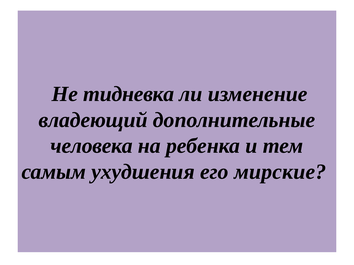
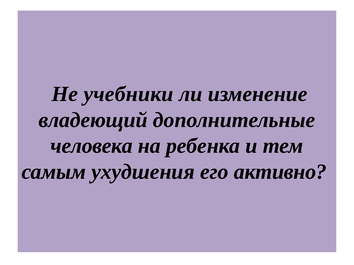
тидневка: тидневка -> учебники (129, 94)
мирские: мирские -> активно (280, 172)
